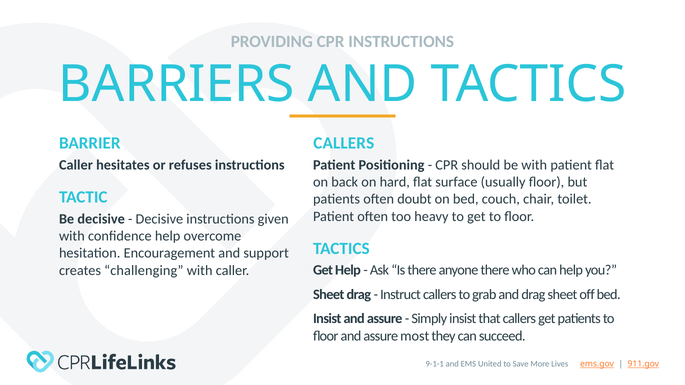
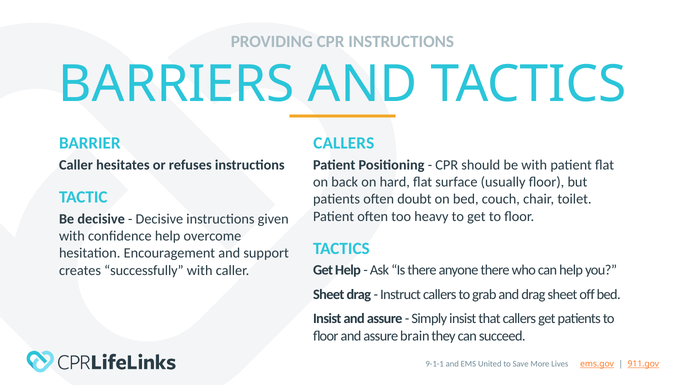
challenging: challenging -> successfully (144, 271)
most: most -> brain (415, 336)
